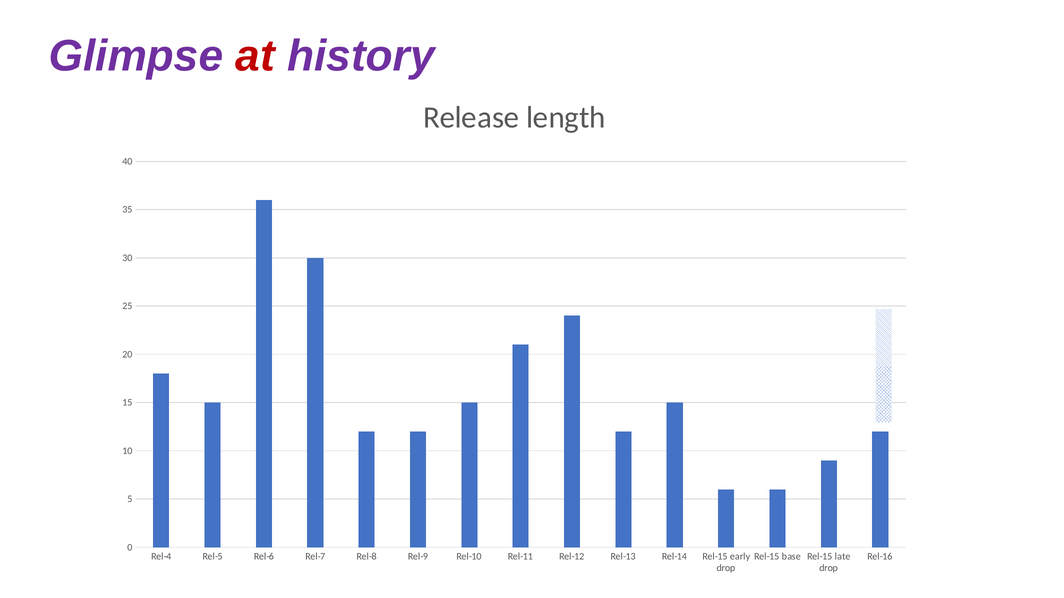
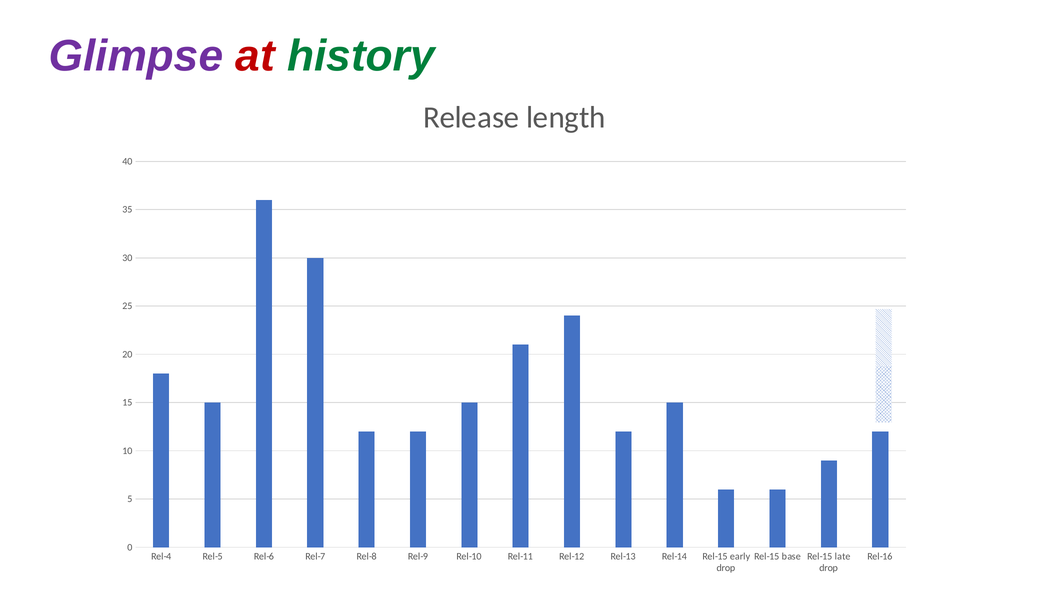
history colour: purple -> green (361, 56)
